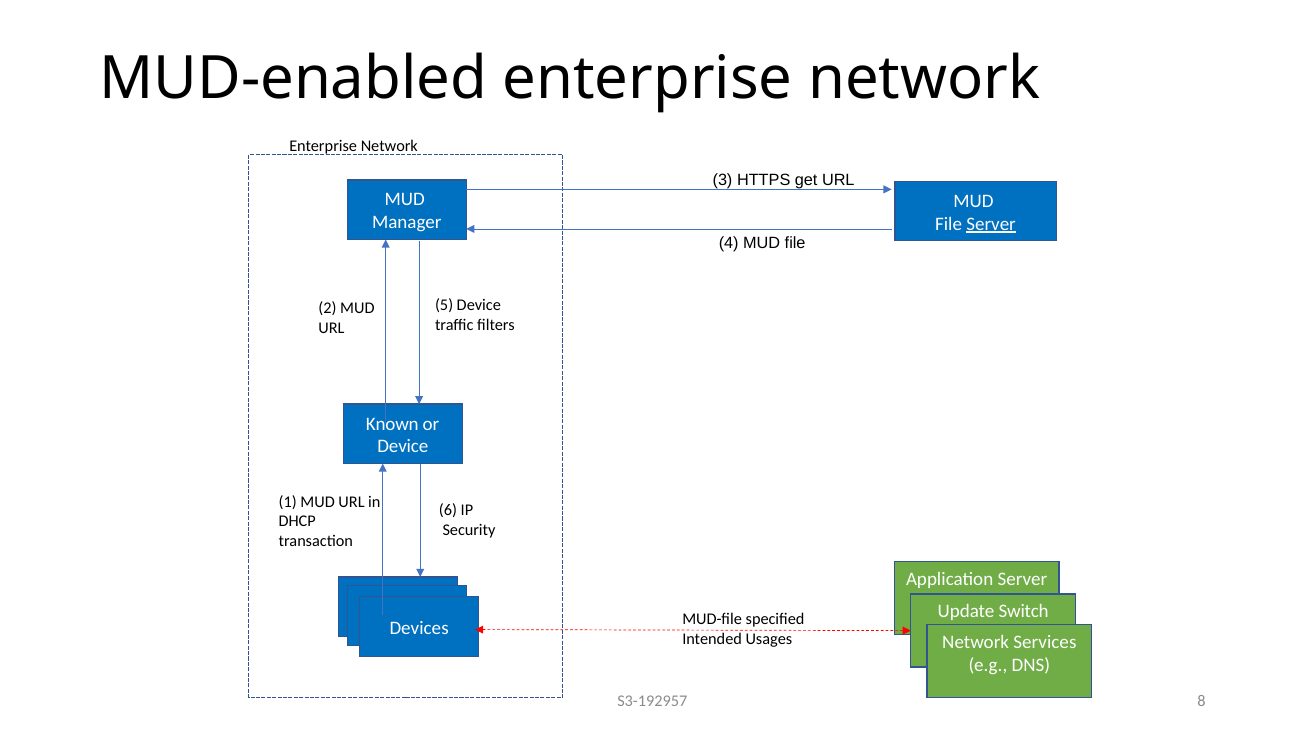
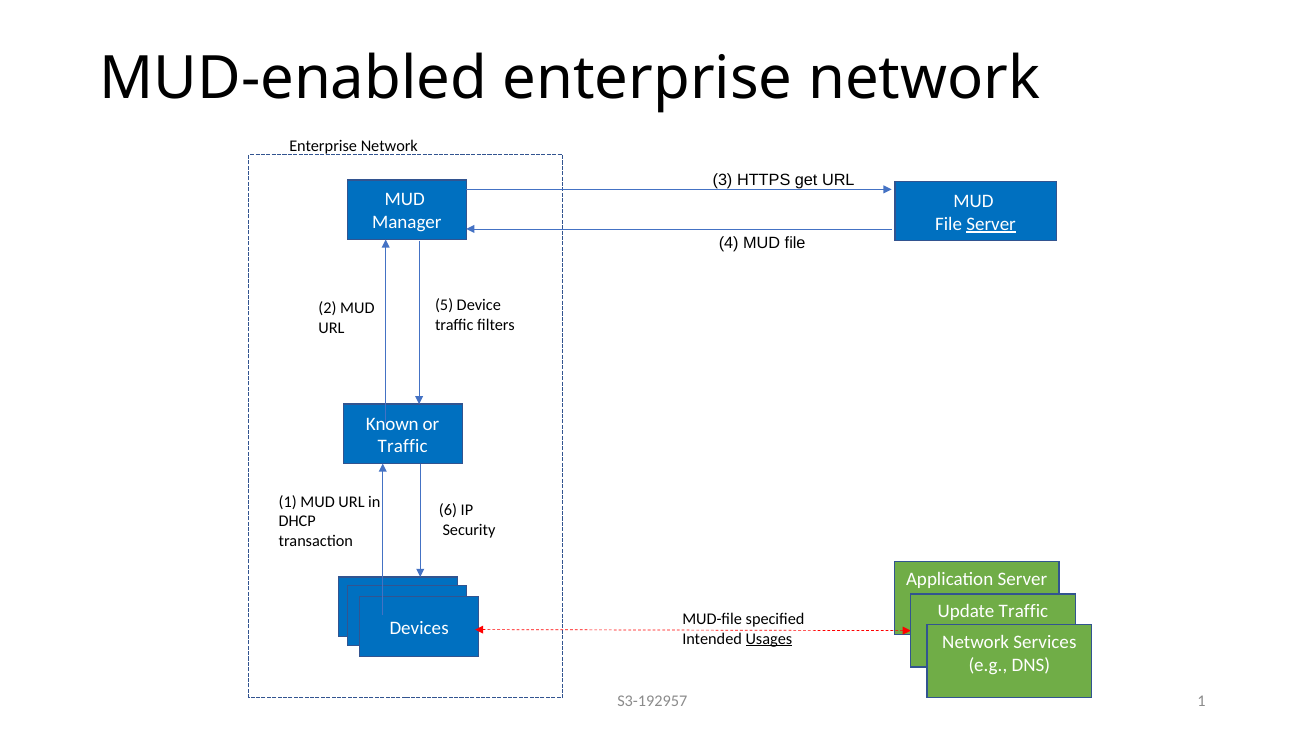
Device: Device -> Traffic (403, 447)
Update Switch: Switch -> Traffic (1023, 612)
Usages underline: none -> present (769, 639)
S3-192957 8: 8 -> 1 (1201, 701)
